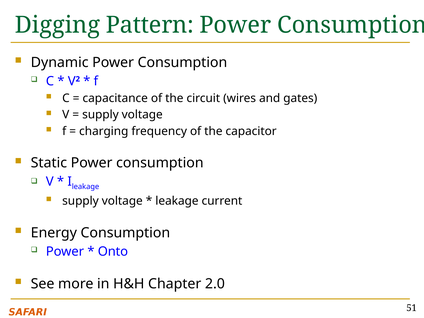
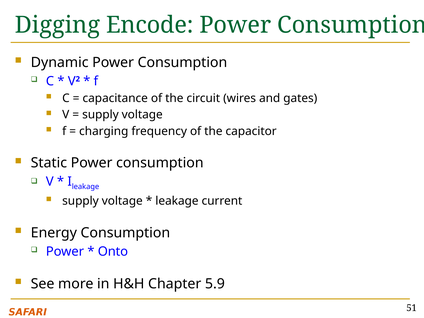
Pattern: Pattern -> Encode (150, 25)
2.0: 2.0 -> 5.9 (215, 284)
